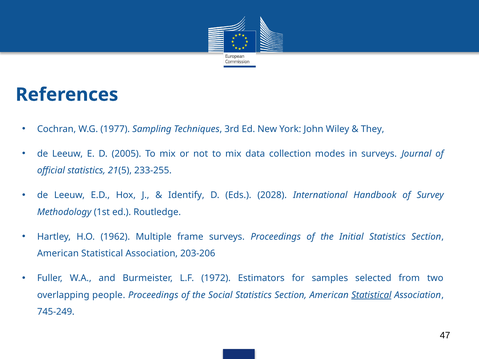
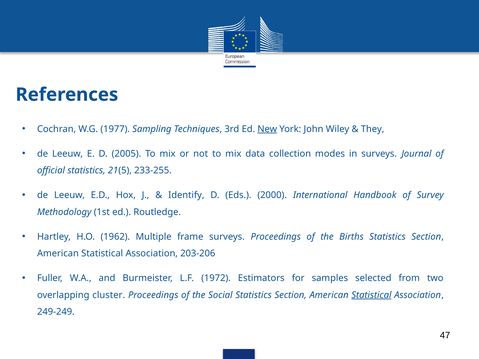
New underline: none -> present (267, 129)
2028: 2028 -> 2000 (272, 195)
Initial: Initial -> Births (351, 237)
people: people -> cluster (109, 295)
745-249: 745-249 -> 249-249 (56, 312)
